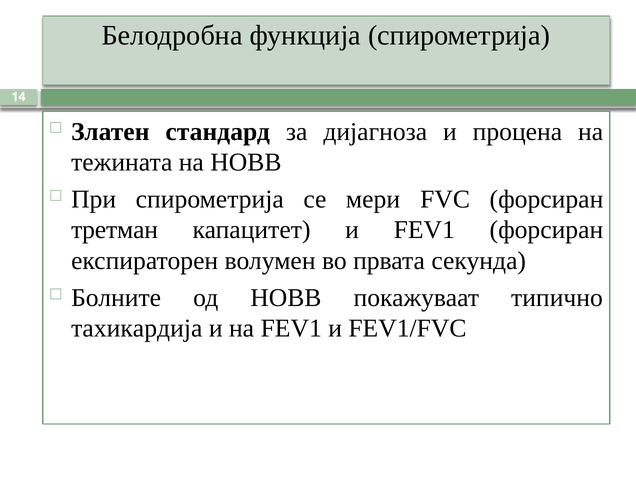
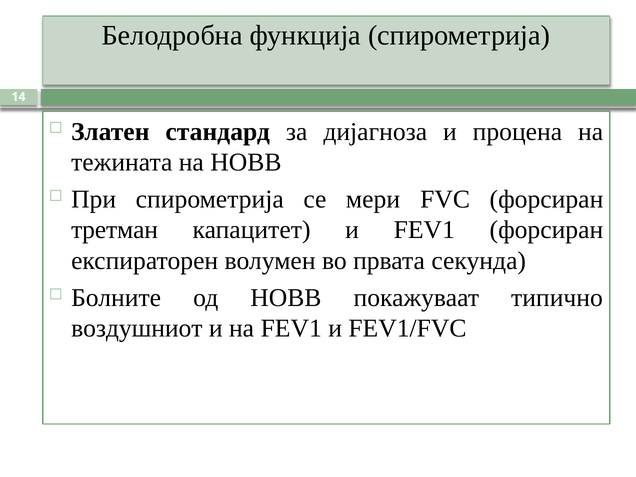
тахикардија: тахикардија -> воздушниот (137, 328)
